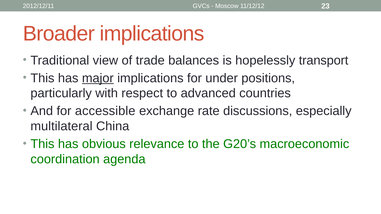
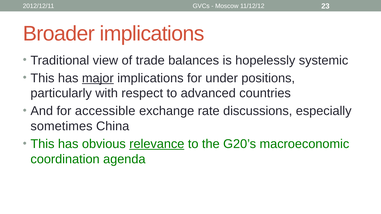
transport: transport -> systemic (324, 60)
multilateral: multilateral -> sometimes (61, 126)
relevance underline: none -> present (157, 144)
